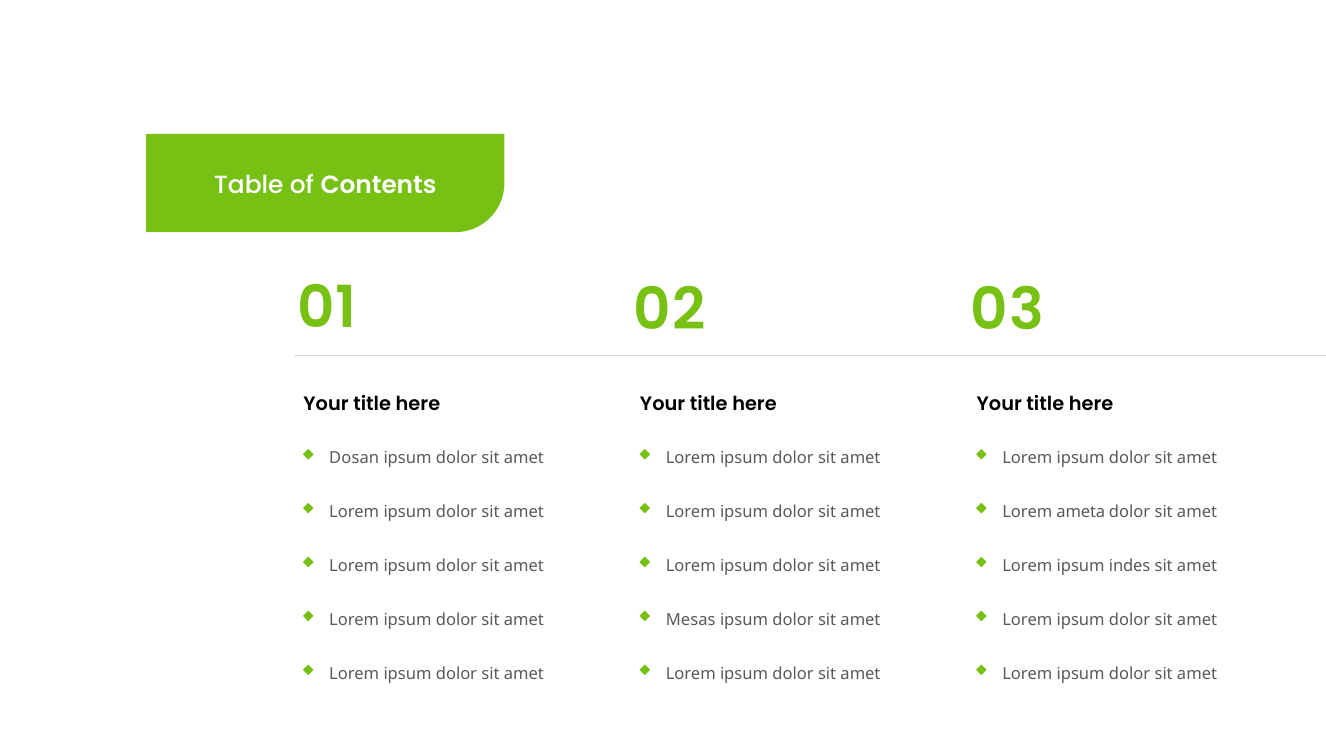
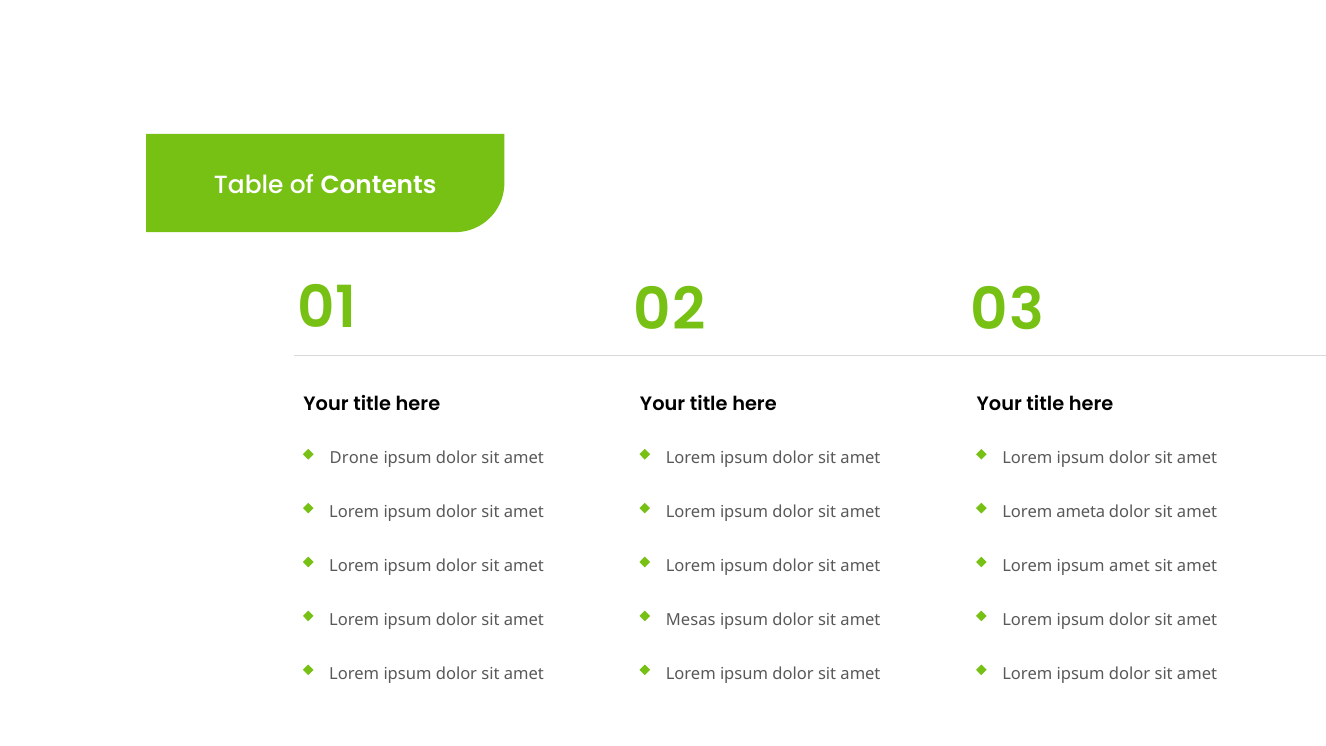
Dosan: Dosan -> Drone (354, 458)
ipsum indes: indes -> amet (1129, 566)
